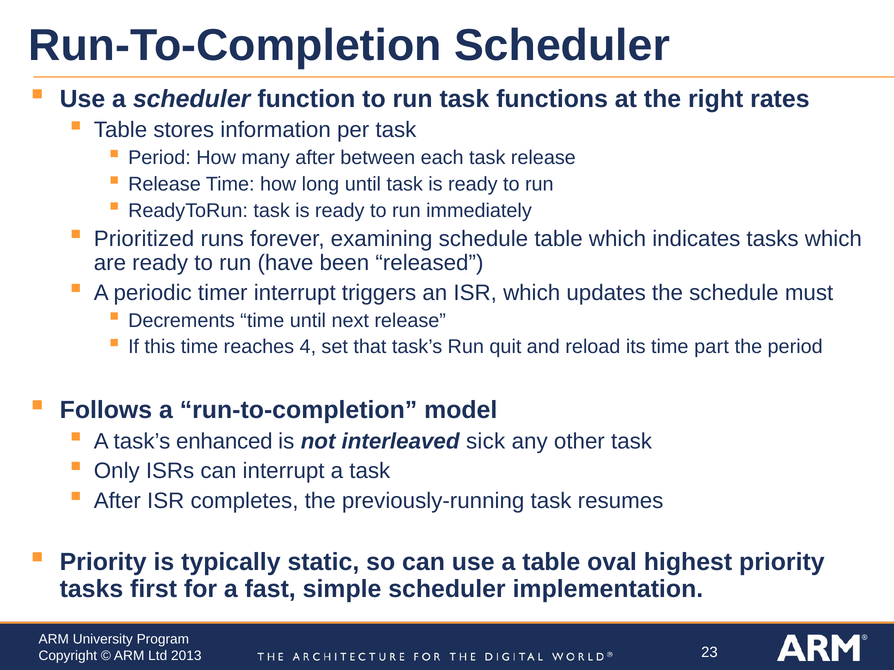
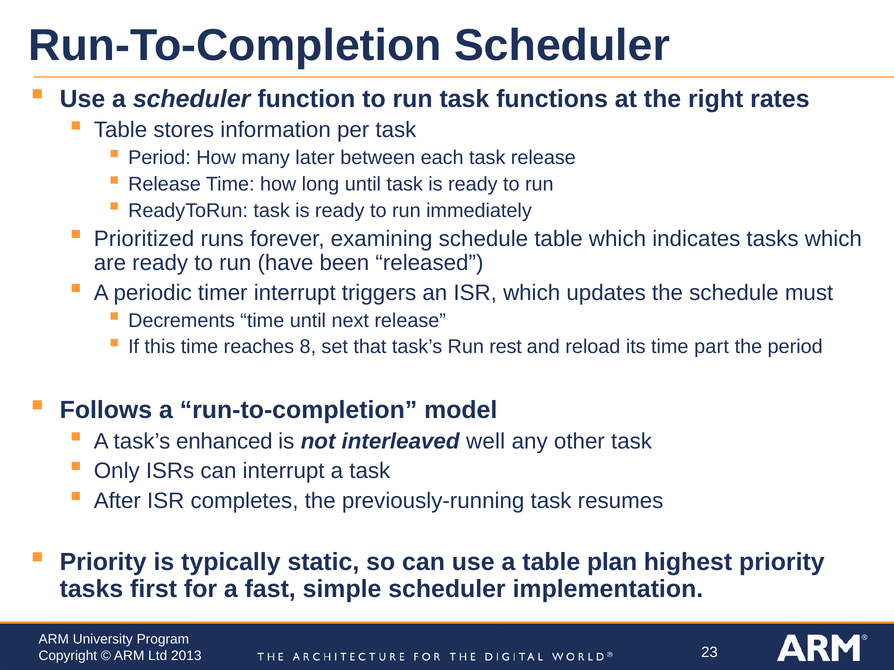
many after: after -> later (315, 158)
4: 4 -> 8 (308, 347)
quit: quit -> rest (506, 347)
sick: sick -> well (486, 442)
oval: oval -> plan (612, 562)
